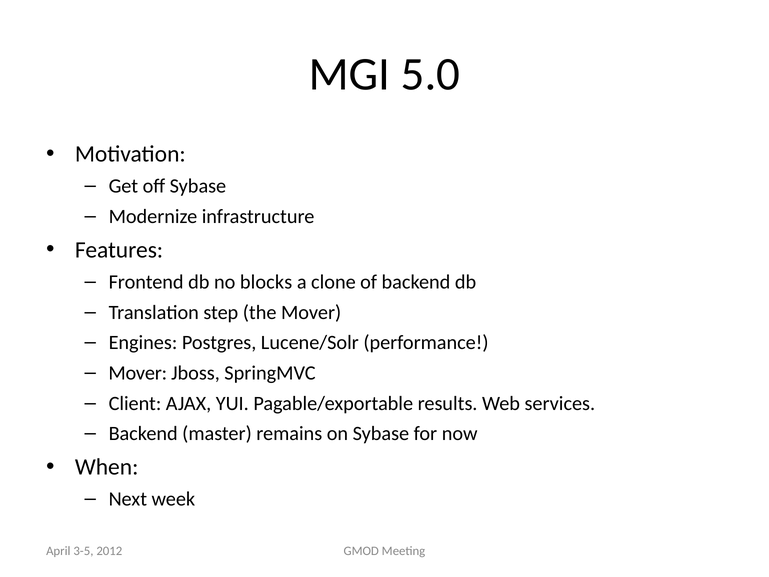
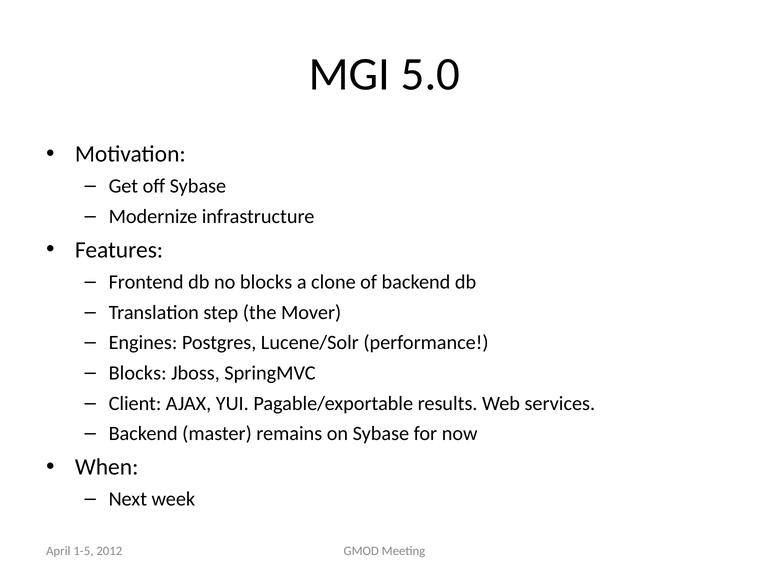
Mover: Mover -> Blocks (138, 373)
3-5: 3-5 -> 1-5 (83, 551)
